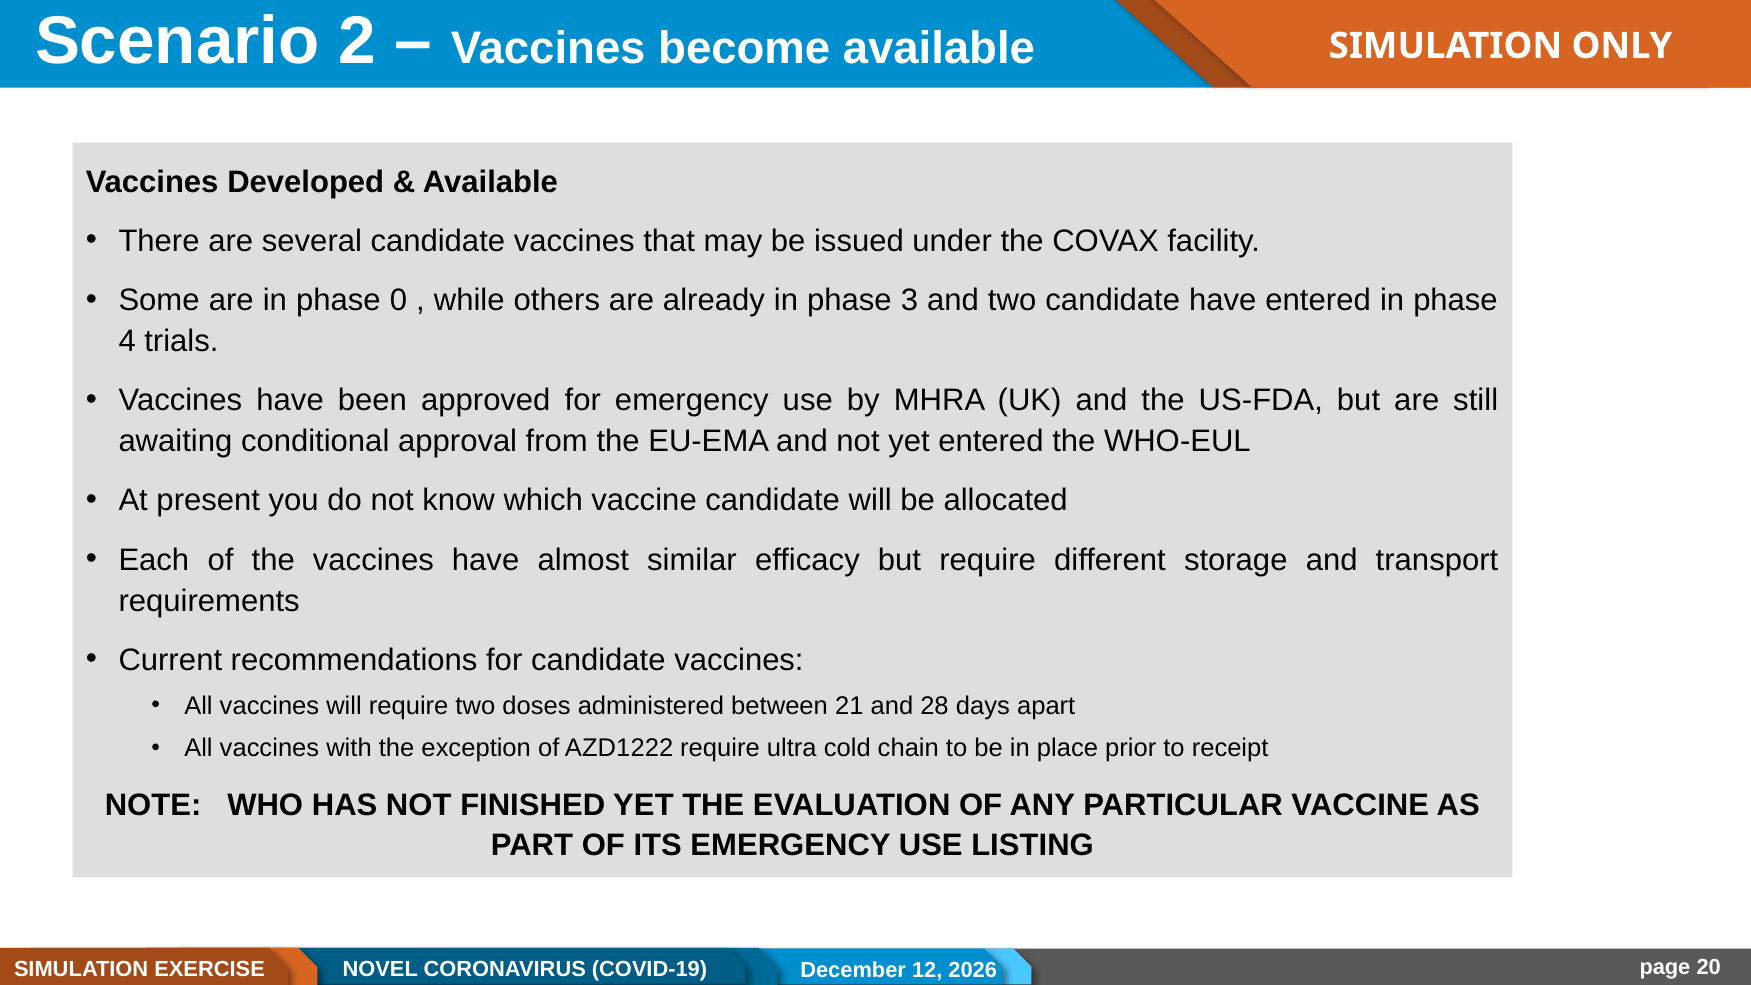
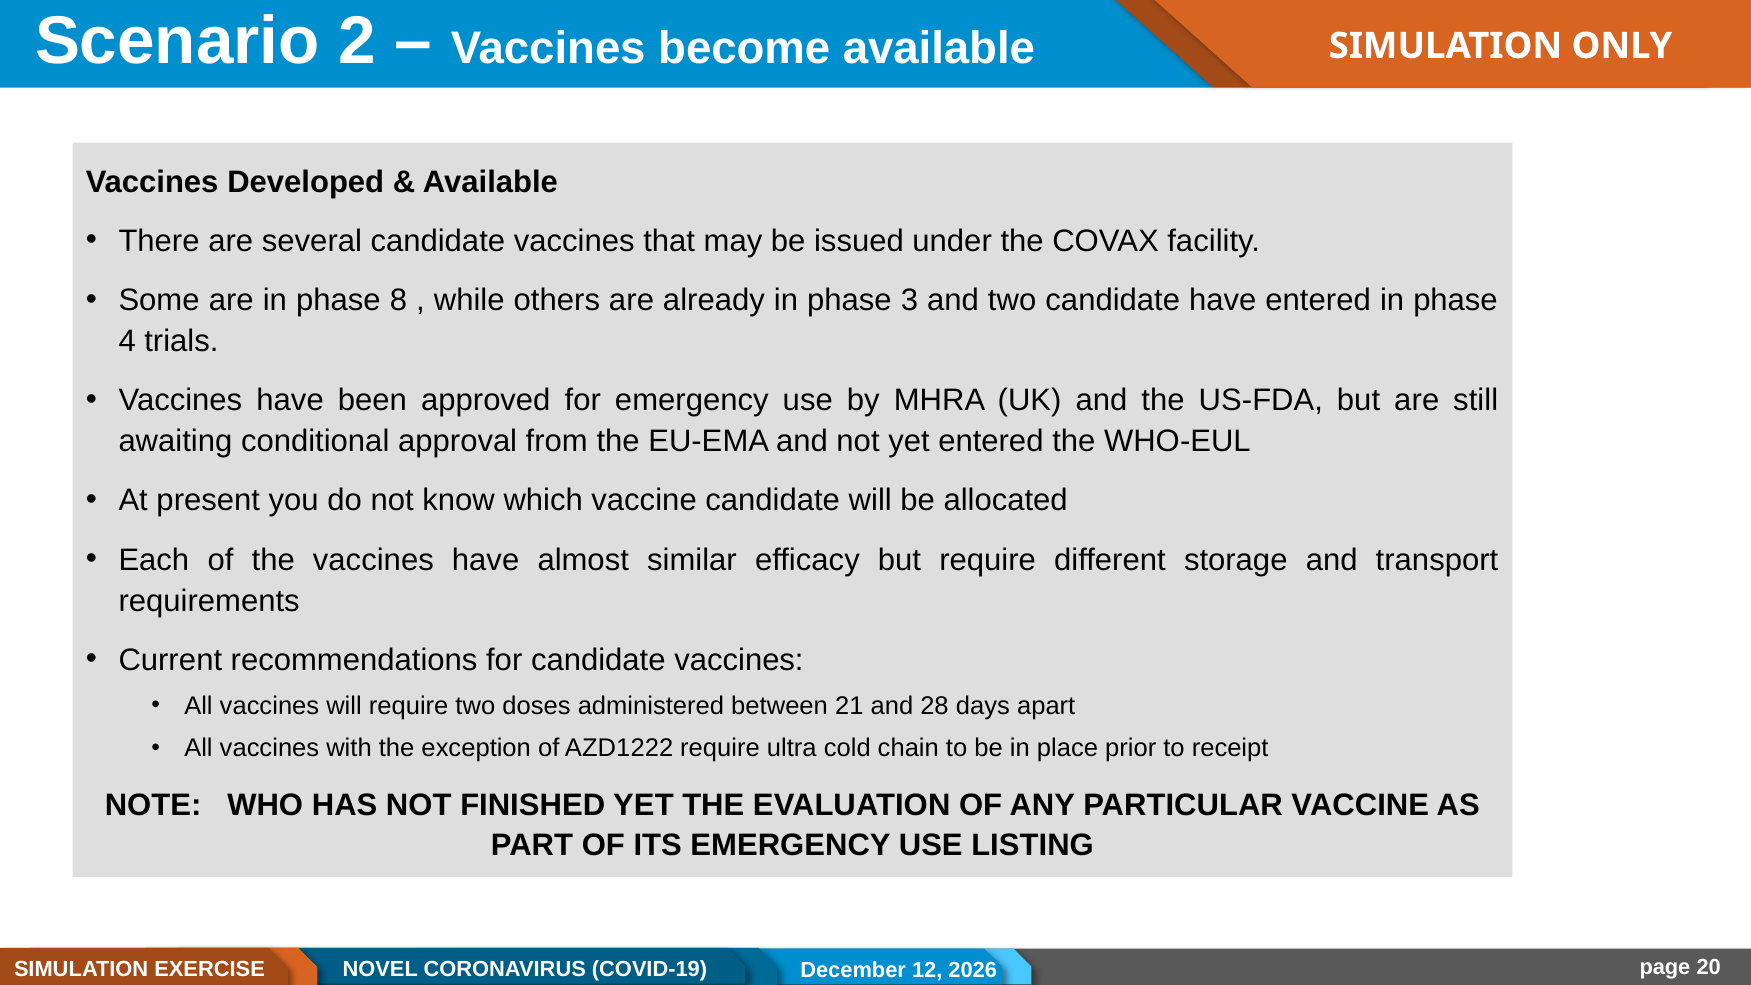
0: 0 -> 8 (398, 300)
